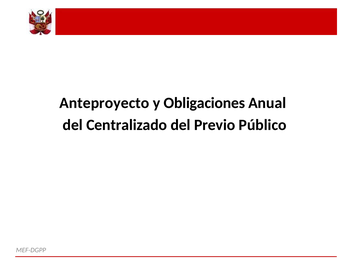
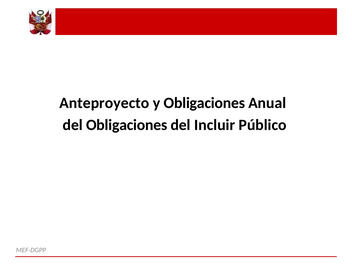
del Centralizado: Centralizado -> Obligaciones (127, 125)
Previo: Previo -> Incluir (215, 125)
